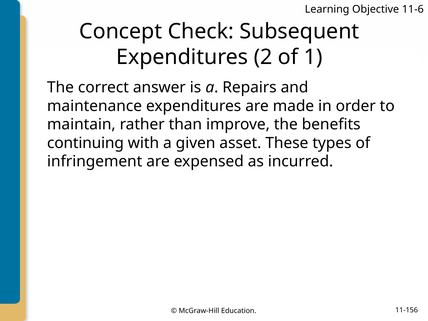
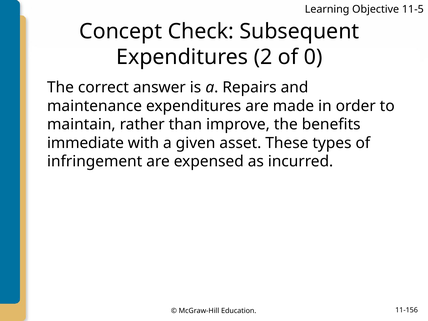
11-6: 11-6 -> 11-5 (413, 9)
1: 1 -> 0 (313, 57)
continuing: continuing -> immediate (85, 143)
